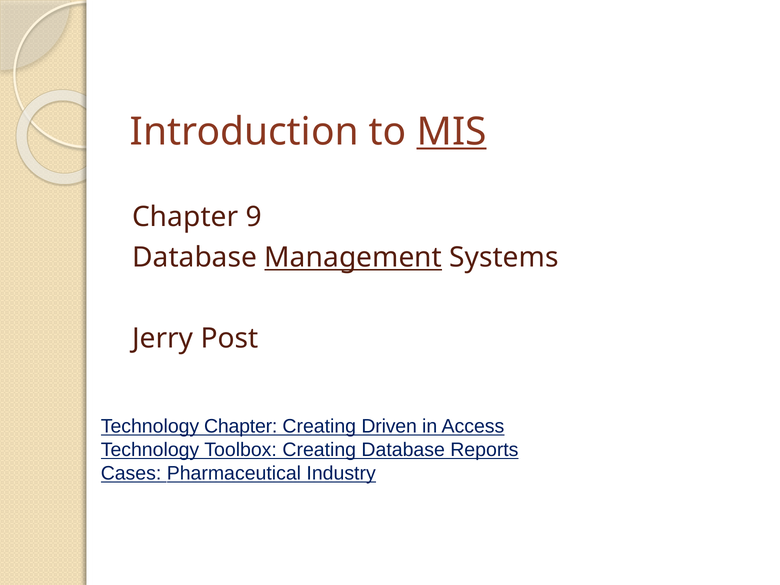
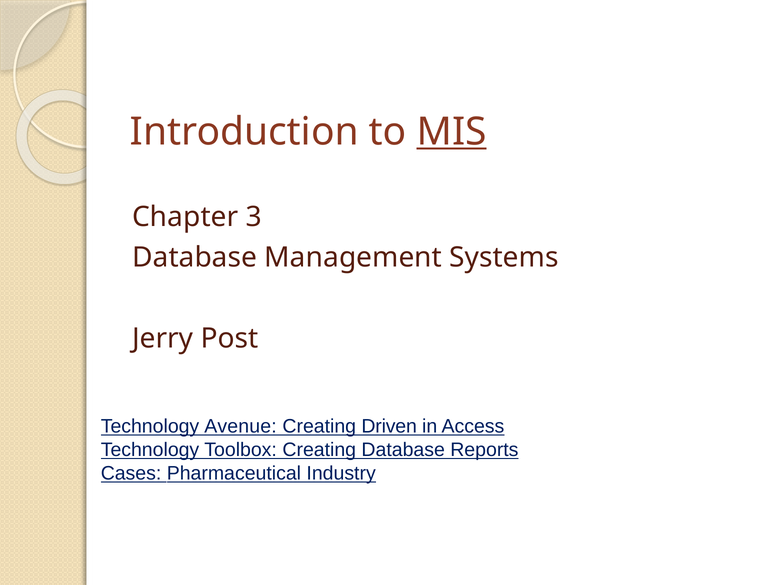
9: 9 -> 3 (254, 217)
Management underline: present -> none (353, 258)
Technology Chapter: Chapter -> Avenue (241, 426)
